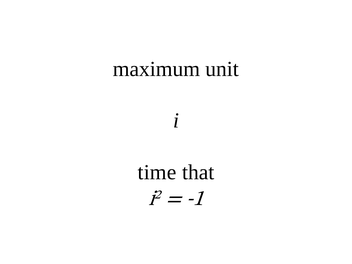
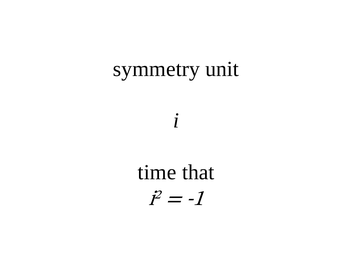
maximum: maximum -> symmetry (156, 69)
